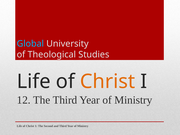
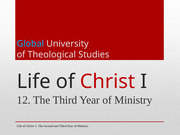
Christ colour: orange -> red (108, 81)
